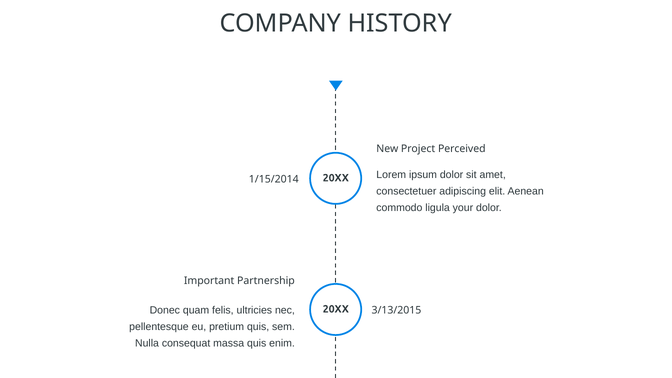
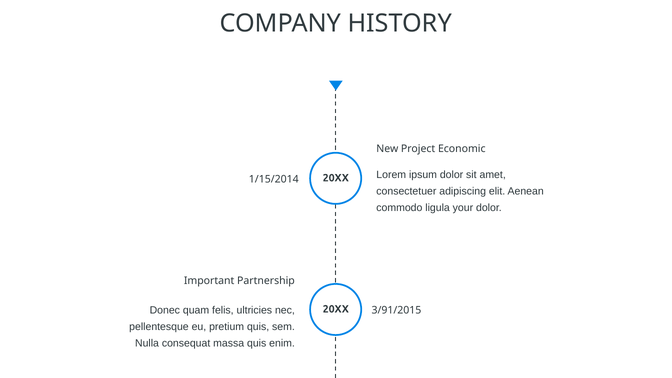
Perceived: Perceived -> Economic (462, 149)
3/13/2015: 3/13/2015 -> 3/91/2015 (396, 310)
